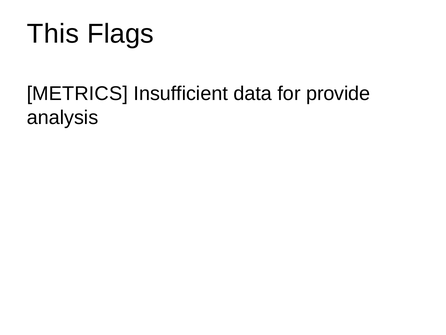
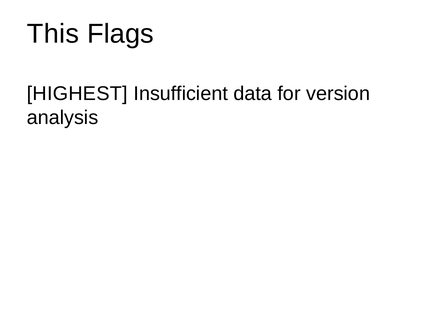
METRICS: METRICS -> HIGHEST (77, 94)
provide: provide -> version (338, 94)
